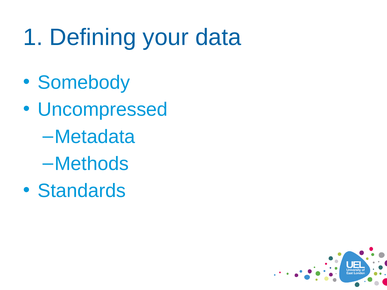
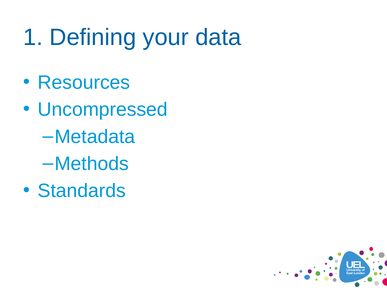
Somebody: Somebody -> Resources (84, 83)
